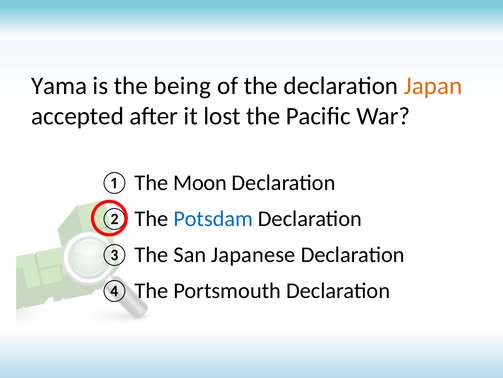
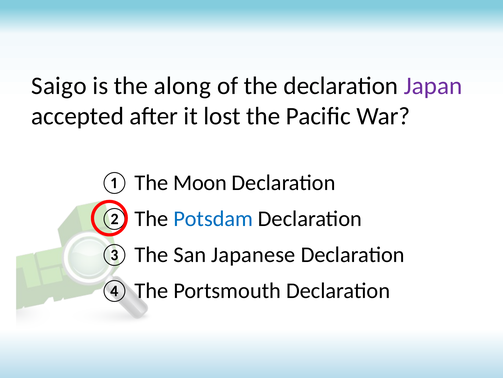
Yama: Yama -> Saigo (59, 86)
being: being -> along (182, 86)
Japan colour: orange -> purple (433, 86)
